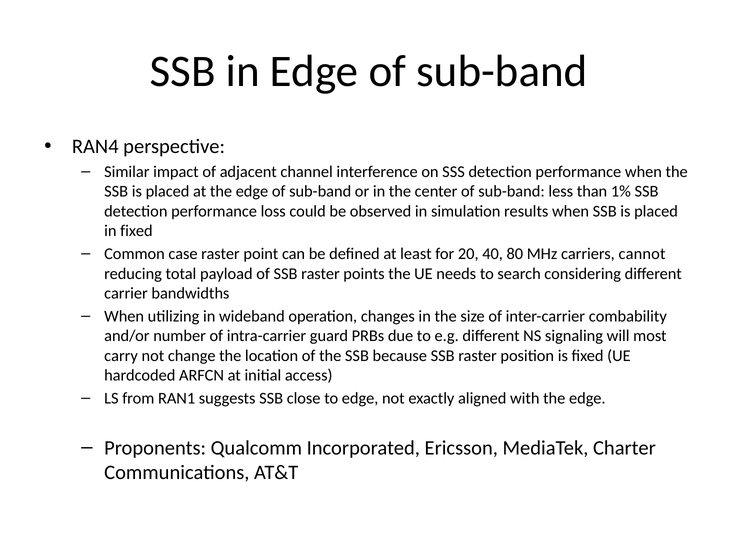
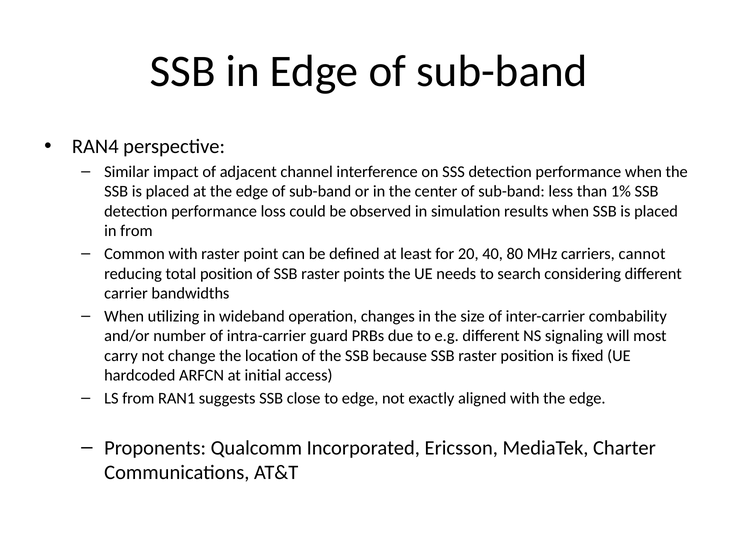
in fixed: fixed -> from (136, 231)
Common case: case -> with (183, 254)
total payload: payload -> position (226, 273)
